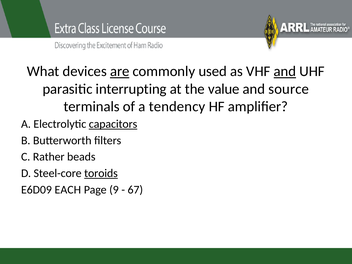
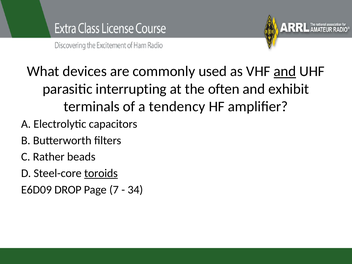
are underline: present -> none (120, 71)
value: value -> often (224, 89)
source: source -> exhibit (289, 89)
capacitors underline: present -> none (113, 124)
EACH: EACH -> DROP (68, 190)
9: 9 -> 7 (114, 190)
67: 67 -> 34 (135, 190)
